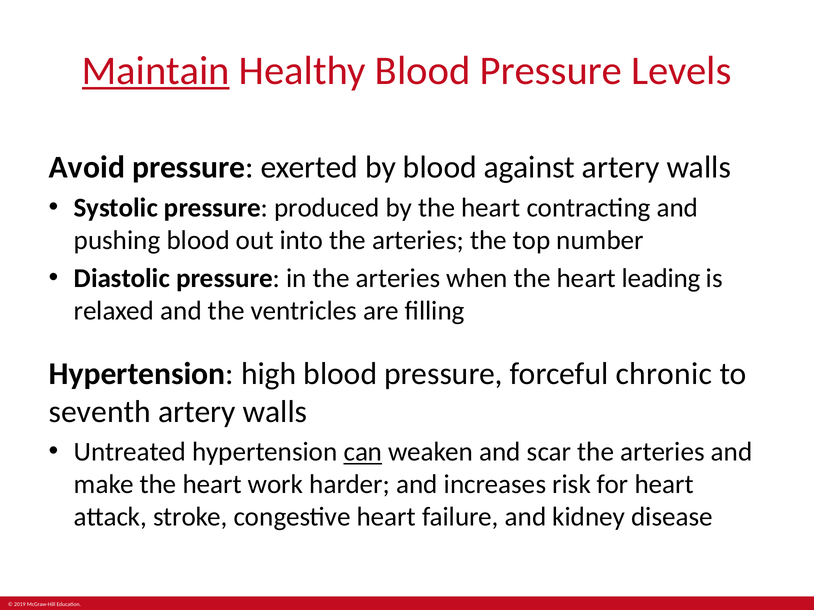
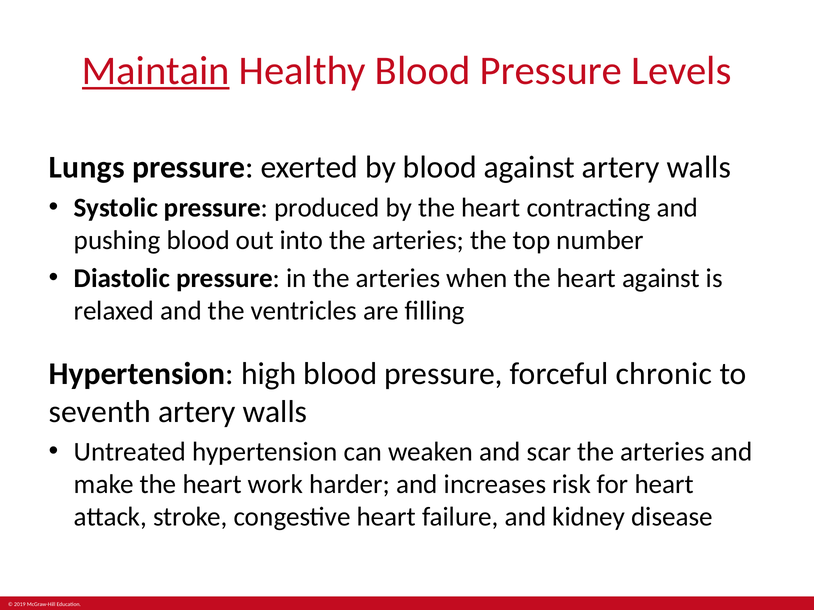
Avoid: Avoid -> Lungs (87, 168)
heart leading: leading -> against (661, 279)
can underline: present -> none (363, 452)
